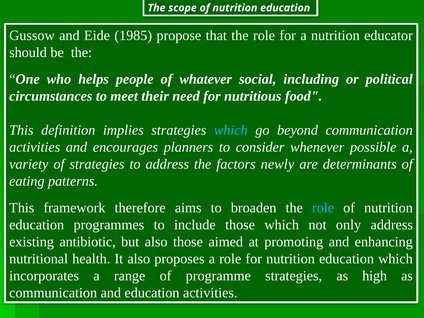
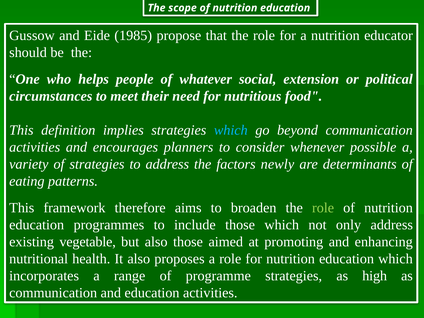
including: including -> extension (311, 79)
role colour: light blue -> light green (323, 208)
antibiotic: antibiotic -> vegetable (88, 242)
